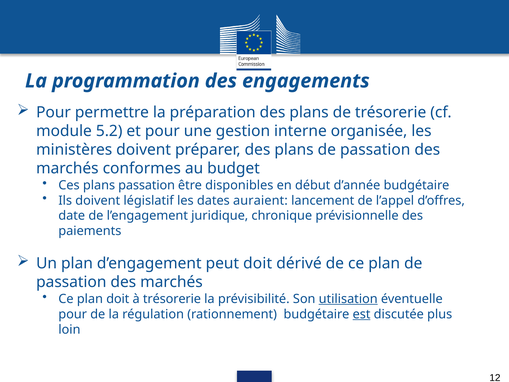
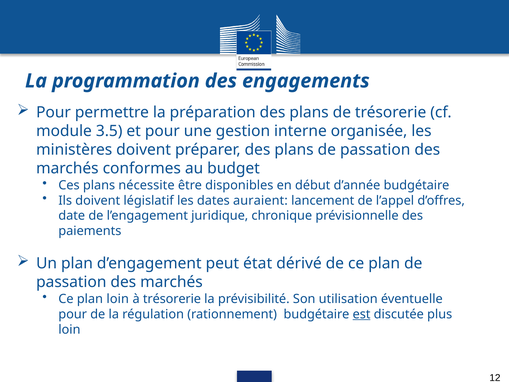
5.2: 5.2 -> 3.5 (109, 131)
plans passation: passation -> nécessite (146, 185)
peut doit: doit -> état (258, 263)
plan doit: doit -> loin (118, 299)
utilisation underline: present -> none (348, 299)
